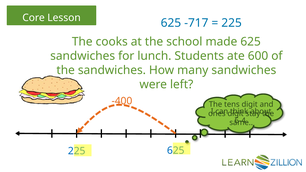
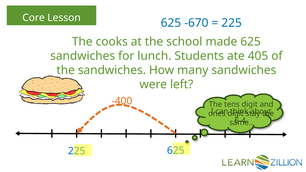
-717: -717 -> -670 (196, 23)
600: 600 -> 405 (258, 56)
